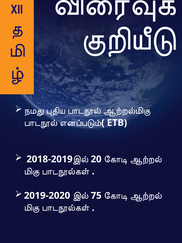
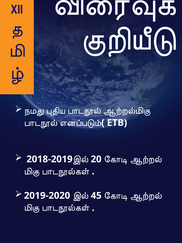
75: 75 -> 45 (96, 195)
